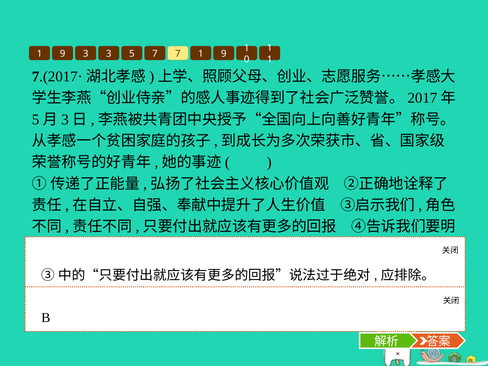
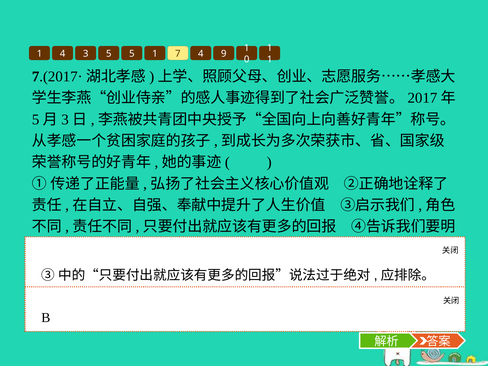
9: 9 -> 4 (63, 54)
3 3: 3 -> 5 (109, 54)
5 7: 7 -> 1 (155, 54)
7 1: 1 -> 4 (201, 54)
